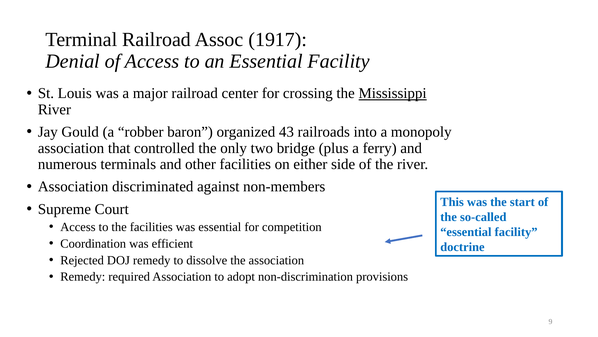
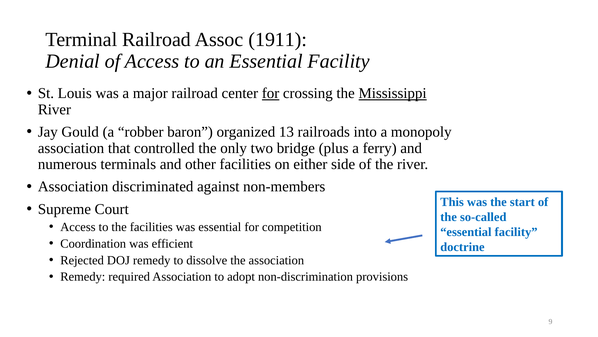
1917: 1917 -> 1911 (278, 40)
for underline: none -> present (271, 93)
43: 43 -> 13 (286, 132)
